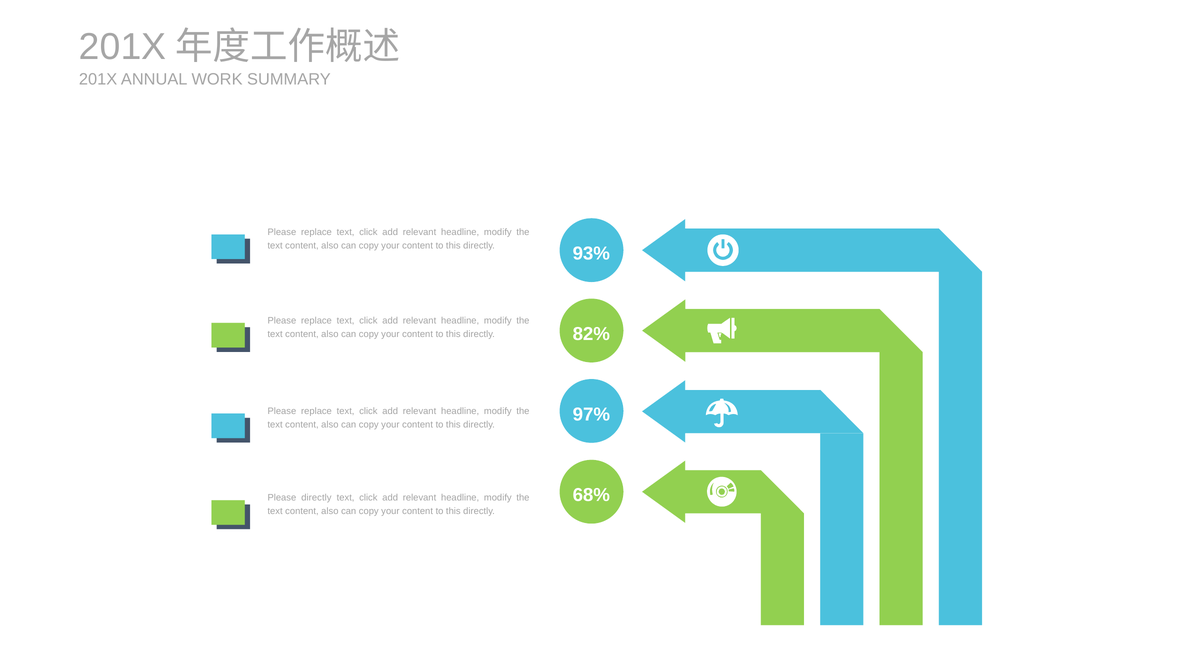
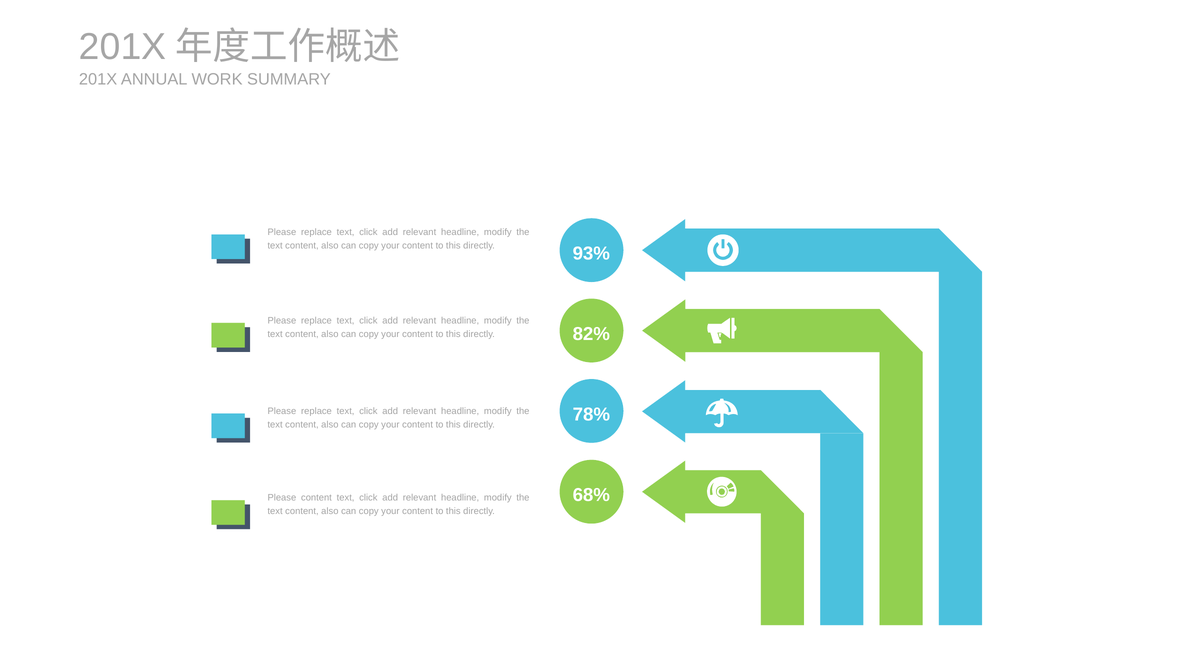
97%: 97% -> 78% (591, 414)
Please directly: directly -> content (316, 497)
